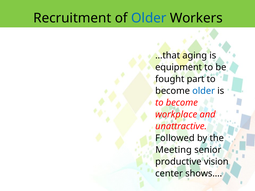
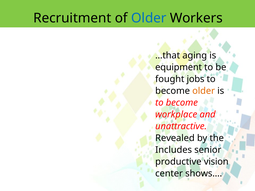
part: part -> jobs (196, 79)
older colour: blue -> orange (204, 91)
Followed: Followed -> Revealed (175, 138)
Meeting: Meeting -> Includes (174, 150)
